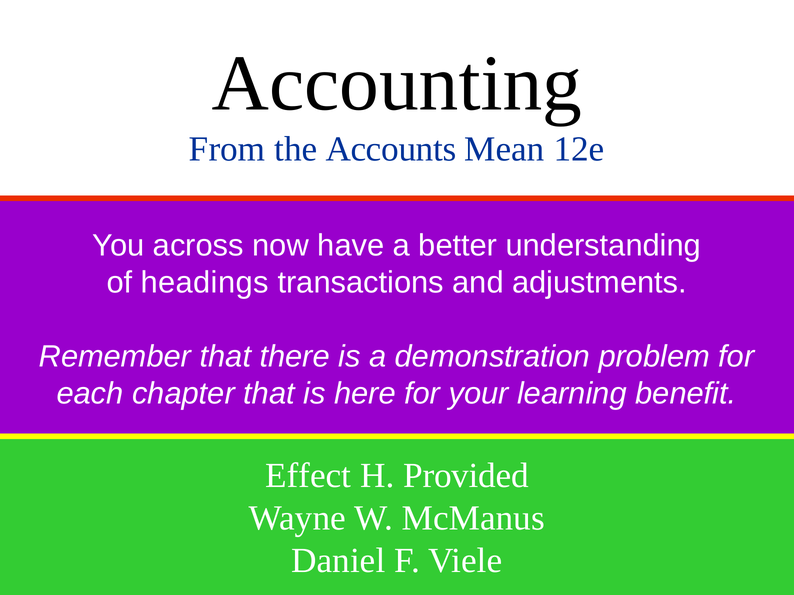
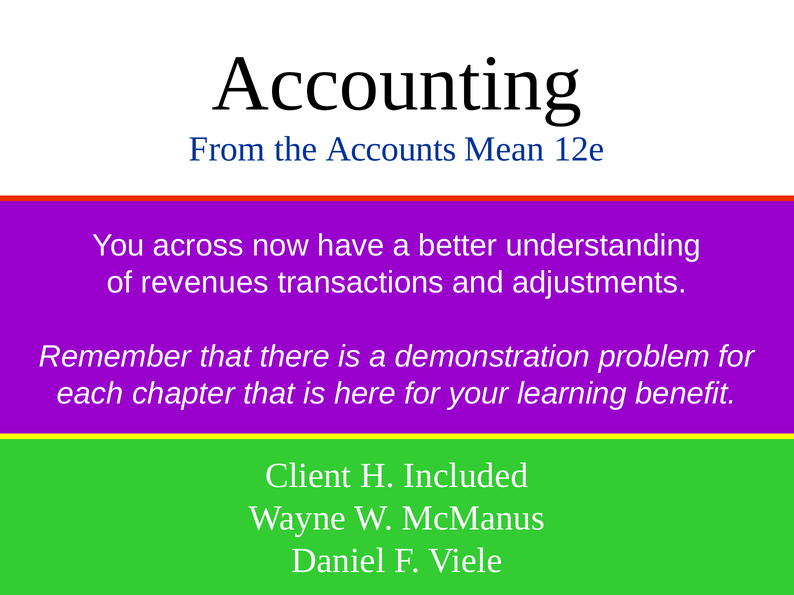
headings: headings -> revenues (205, 283)
Effect: Effect -> Client (308, 476)
Provided: Provided -> Included (466, 476)
